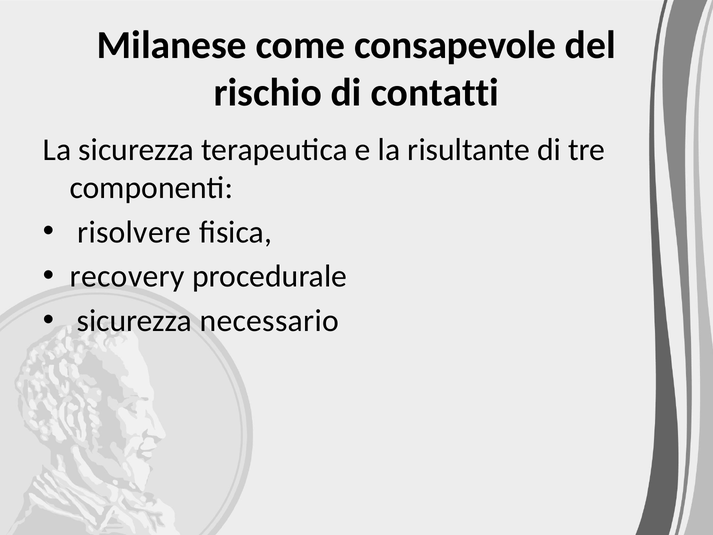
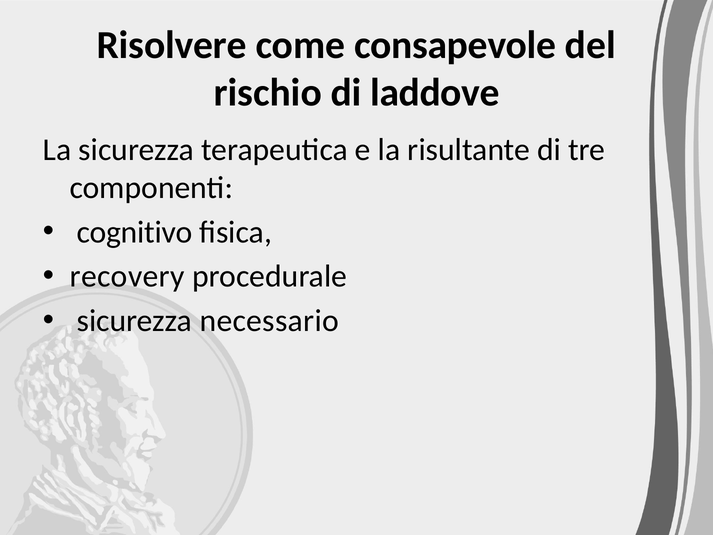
Milanese: Milanese -> Risolvere (172, 45)
contatti: contatti -> laddove (435, 93)
risolvere: risolvere -> cognitivo (135, 232)
